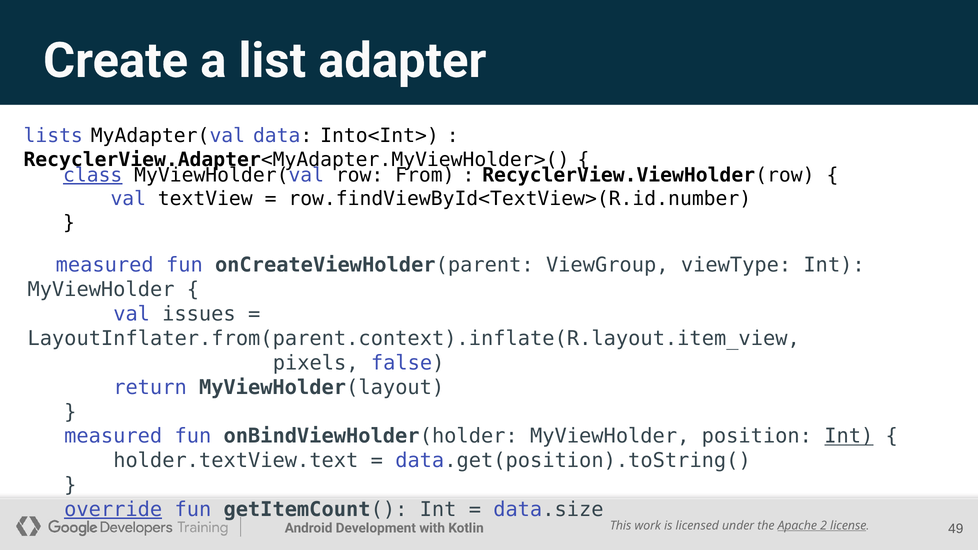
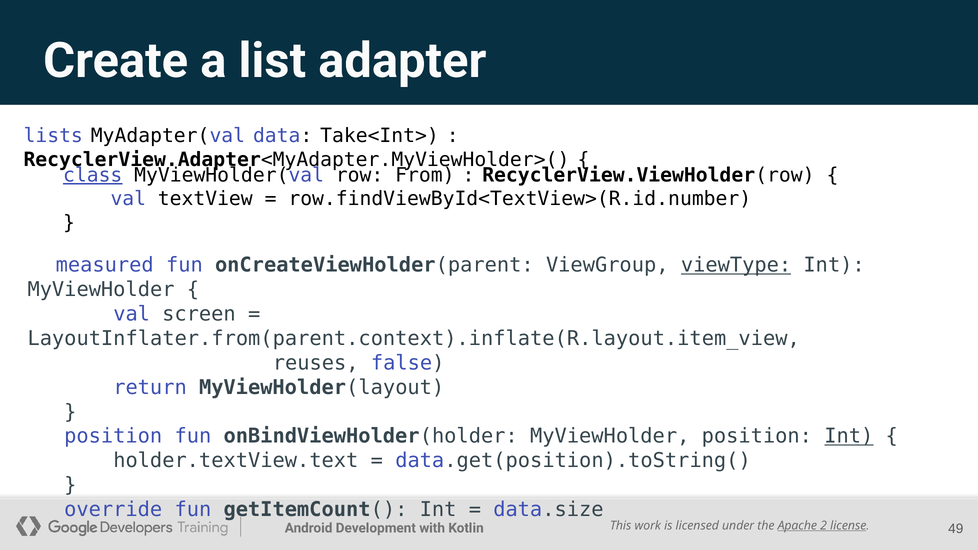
Into<Int>: Into<Int> -> Take<Int> (379, 136)
viewType underline: none -> present (736, 265)
issues: issues -> screen (199, 314)
pixels: pixels -> reuses (316, 363)
measured: measured -> position (113, 436)
override underline: present -> none (113, 510)
